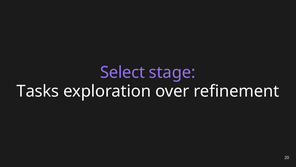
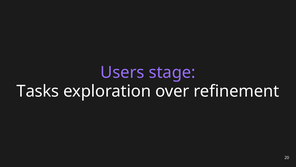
Select: Select -> Users (122, 72)
